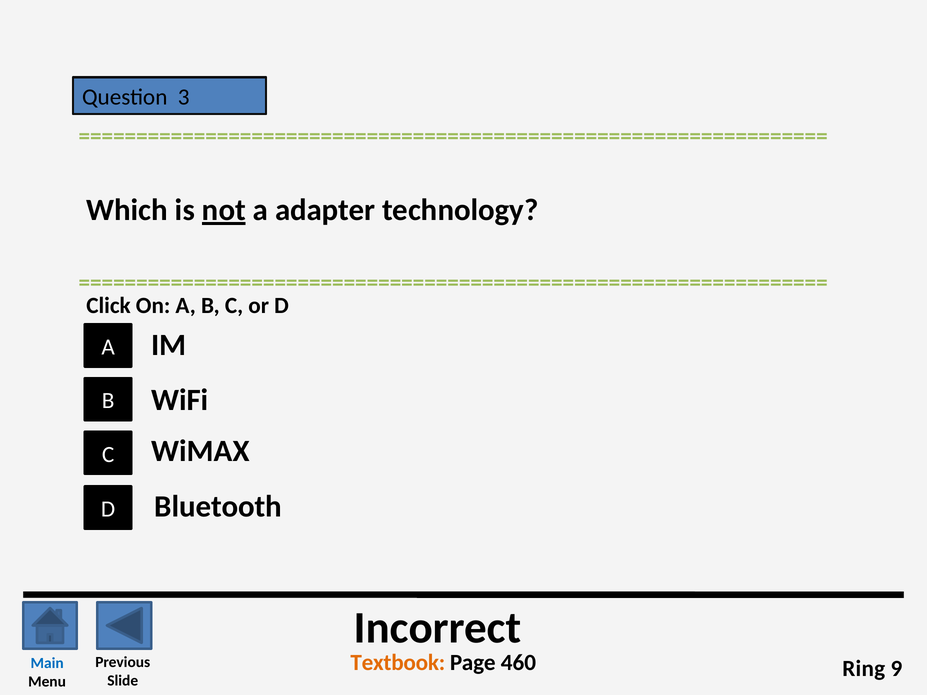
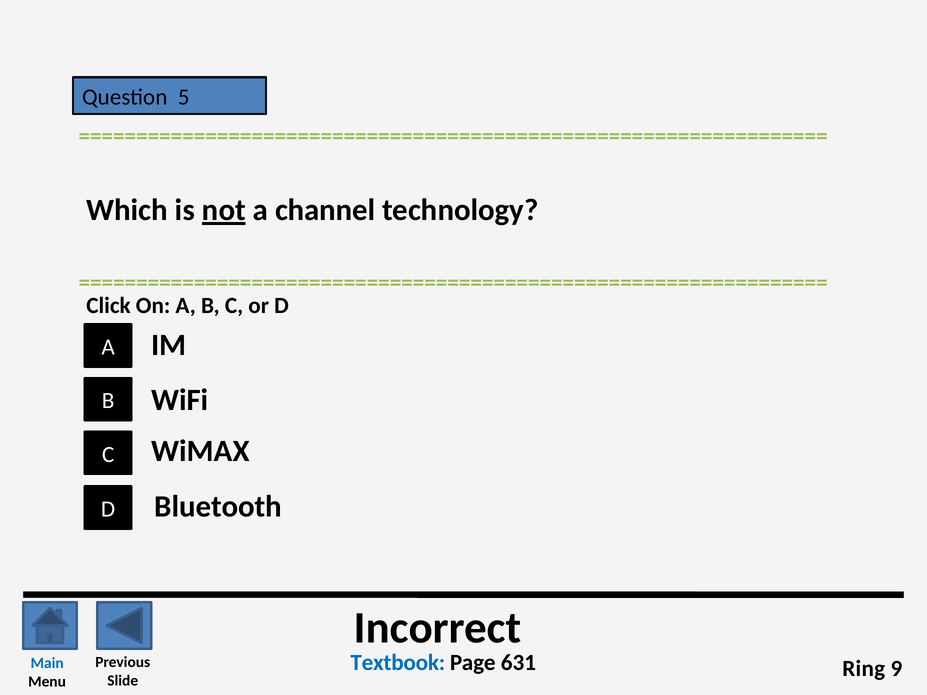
3: 3 -> 5 (184, 97)
adapter: adapter -> channel (325, 210)
Textbook colour: orange -> blue (398, 663)
460: 460 -> 631 (518, 663)
